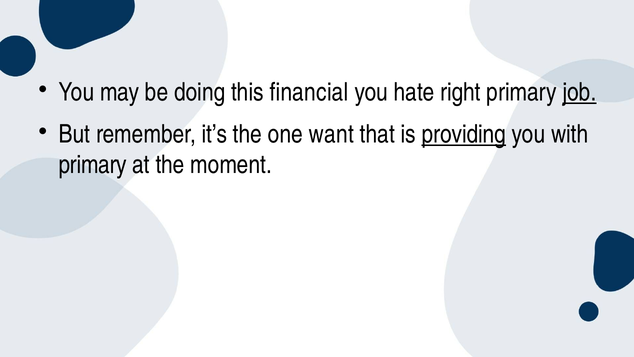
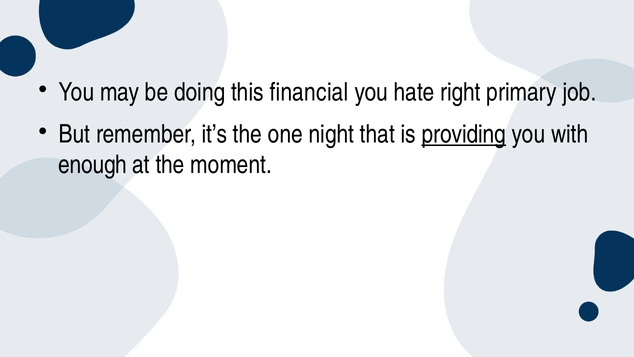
job underline: present -> none (580, 92)
want: want -> night (331, 134)
primary: primary -> enough (93, 165)
